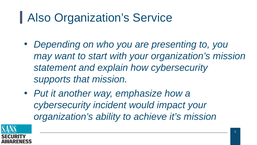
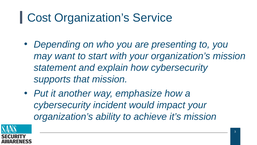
Also: Also -> Cost (39, 18)
